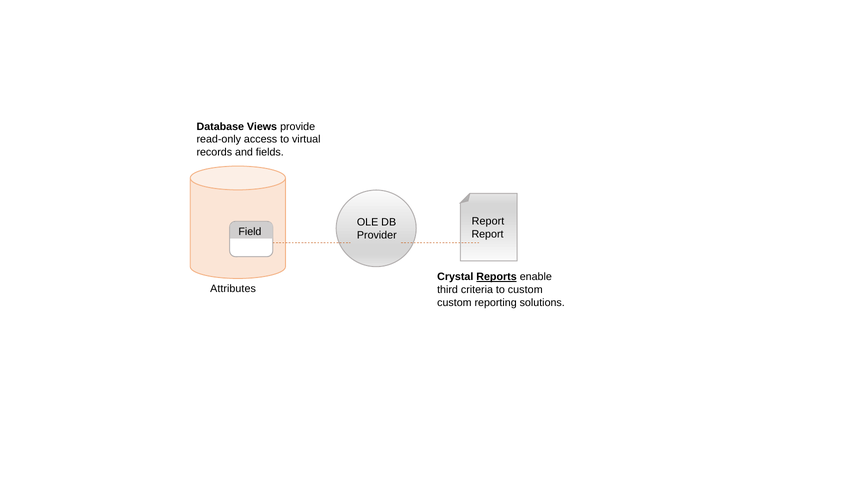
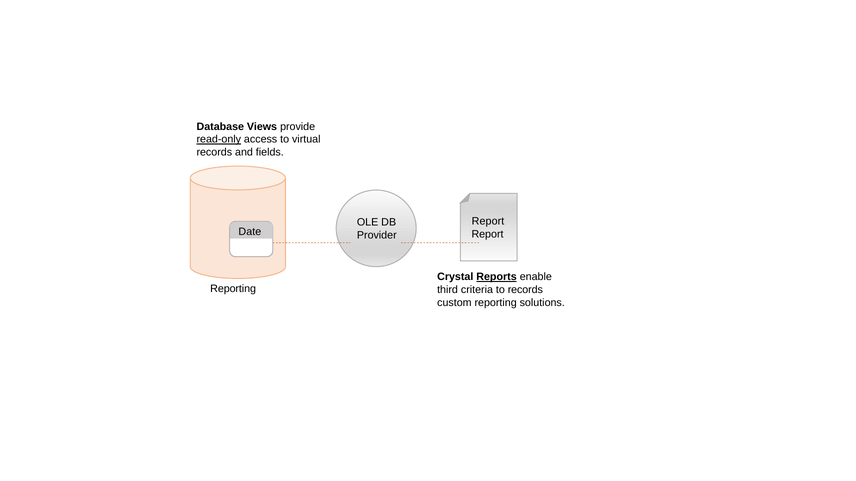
read-only underline: none -> present (219, 140)
Field: Field -> Date (250, 232)
Attributes: Attributes -> Reporting (233, 289)
to custom: custom -> records (525, 290)
